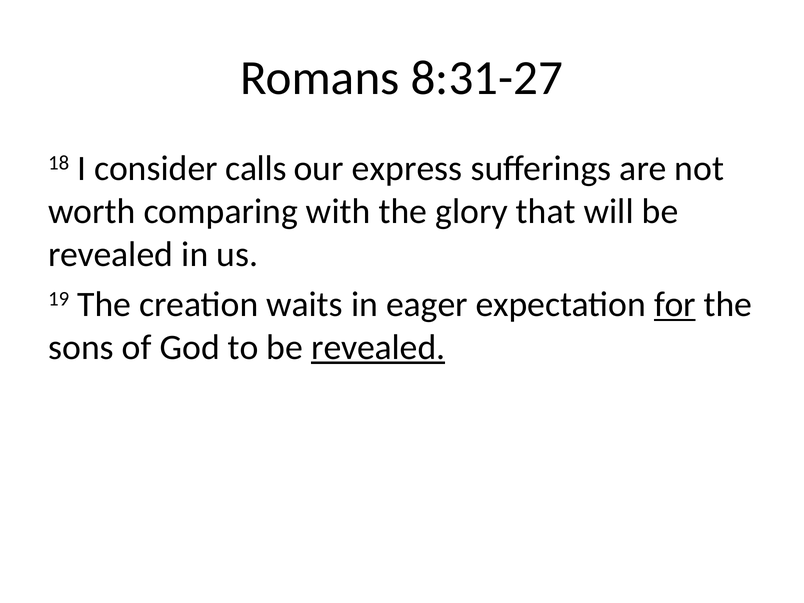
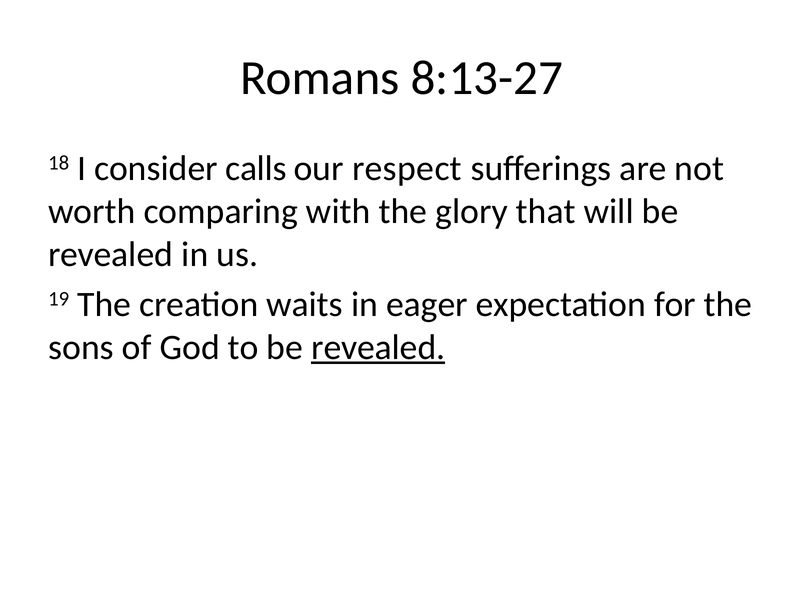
8:31-27: 8:31-27 -> 8:13-27 (487, 78)
express: express -> respect (407, 169)
for underline: present -> none (675, 304)
